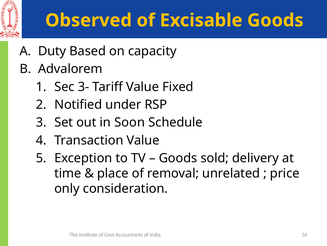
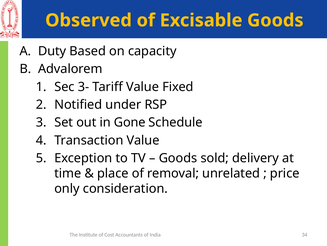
Soon: Soon -> Gone (130, 122)
